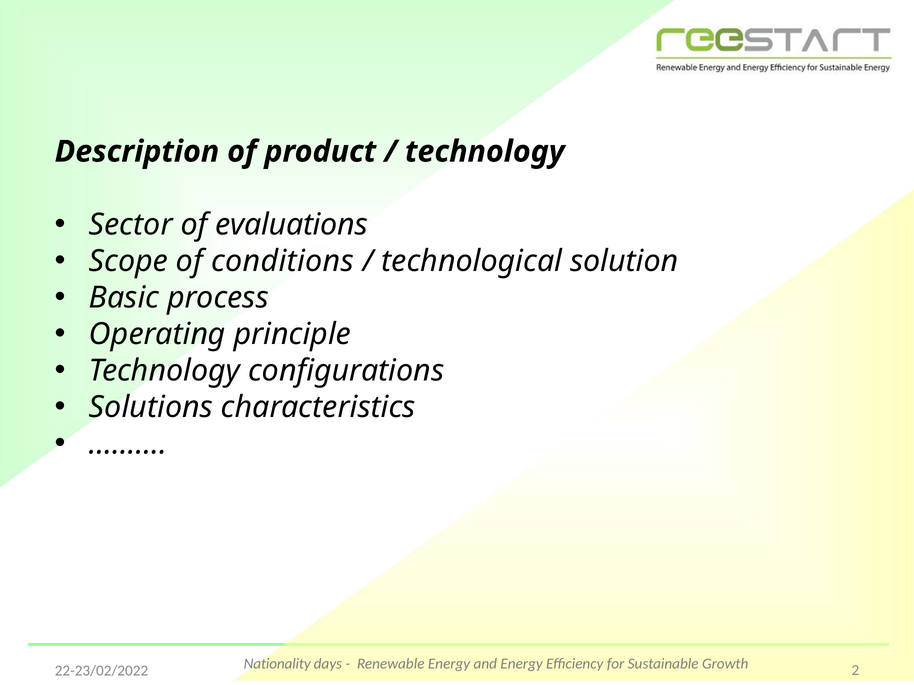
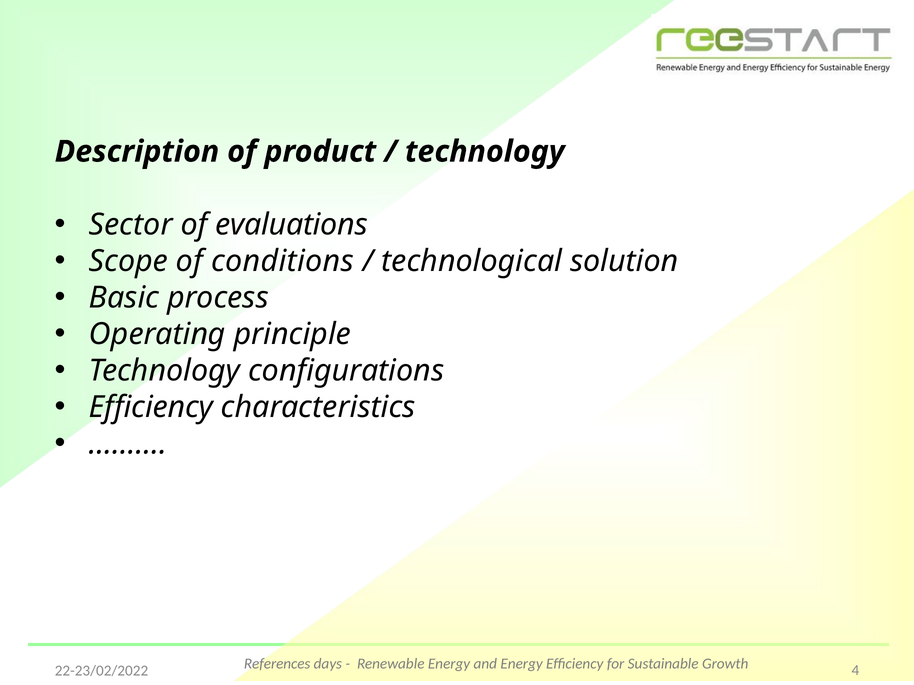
Solutions: Solutions -> Efficiency (151, 408)
Nationality: Nationality -> References (277, 664)
2: 2 -> 4 (855, 671)
